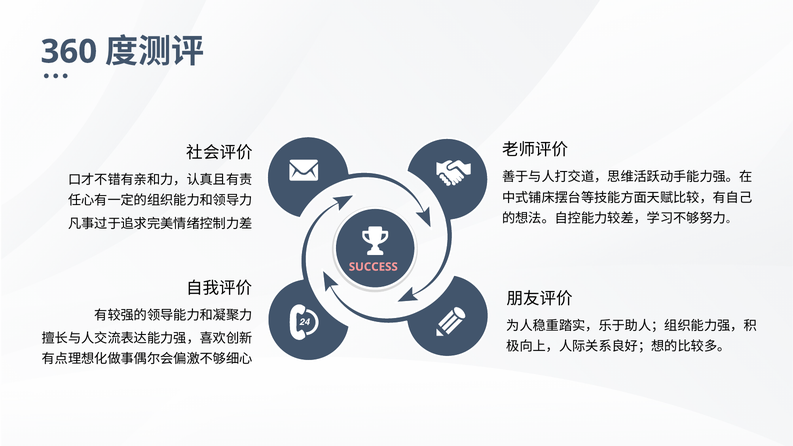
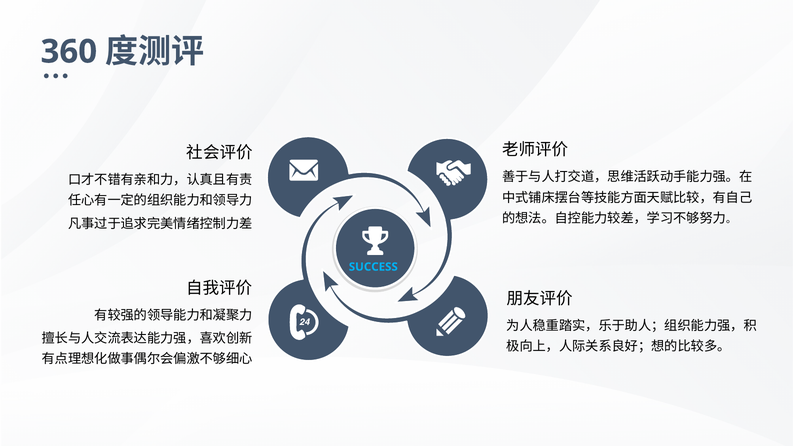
SUCCESS colour: pink -> light blue (373, 267)
